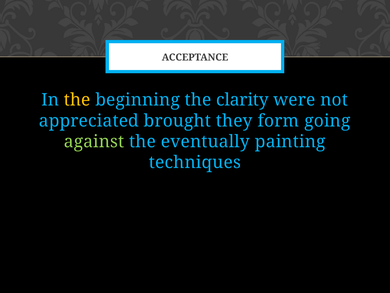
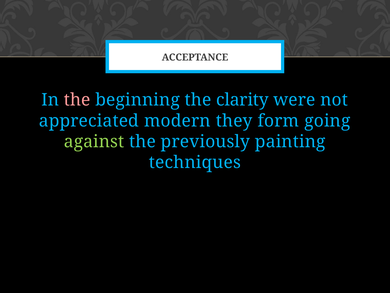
the colour: yellow -> pink (77, 100)
brought: brought -> modern (177, 121)
eventually: eventually -> previously (205, 141)
